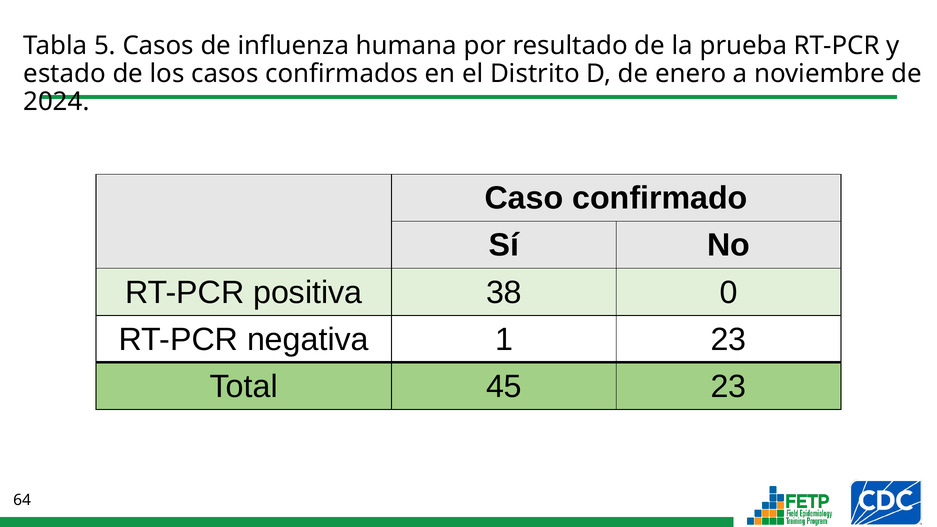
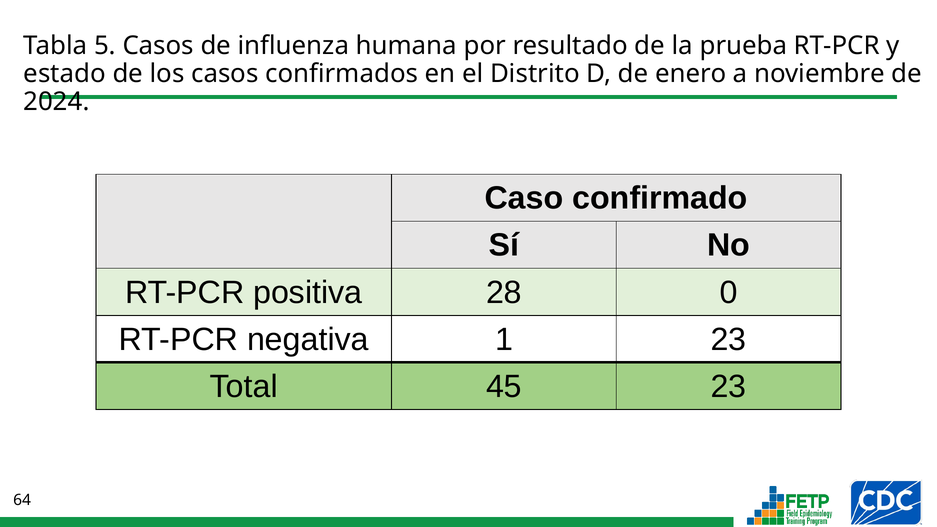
38: 38 -> 28 (504, 292)
